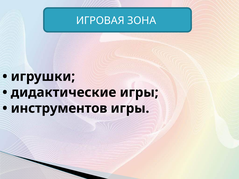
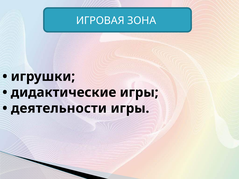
инструментов: инструментов -> деятельности (59, 108)
